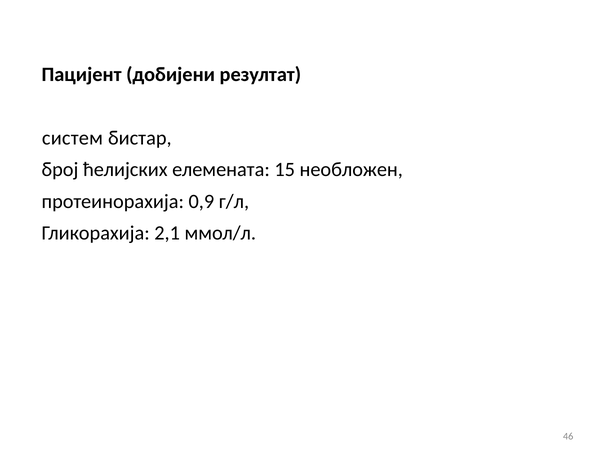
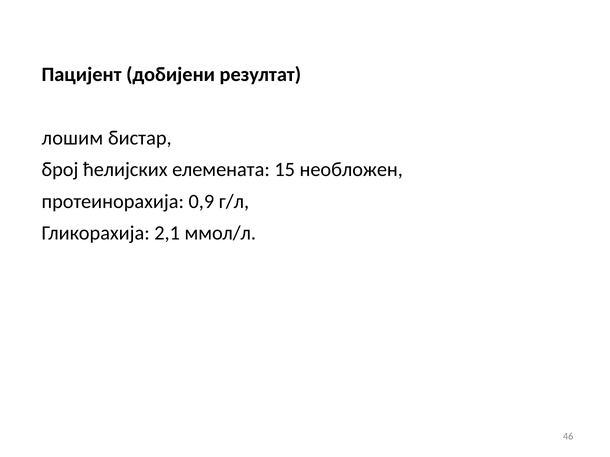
систем: систем -> лошим (72, 138)
